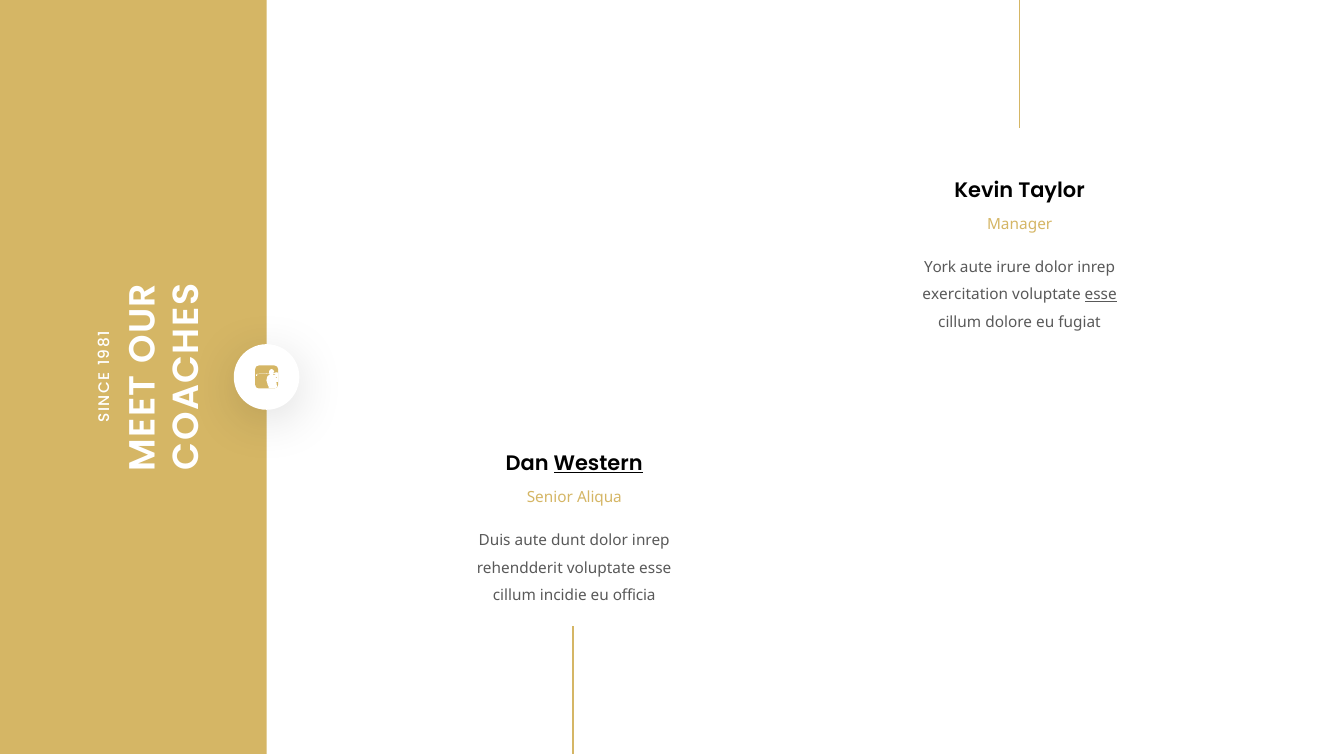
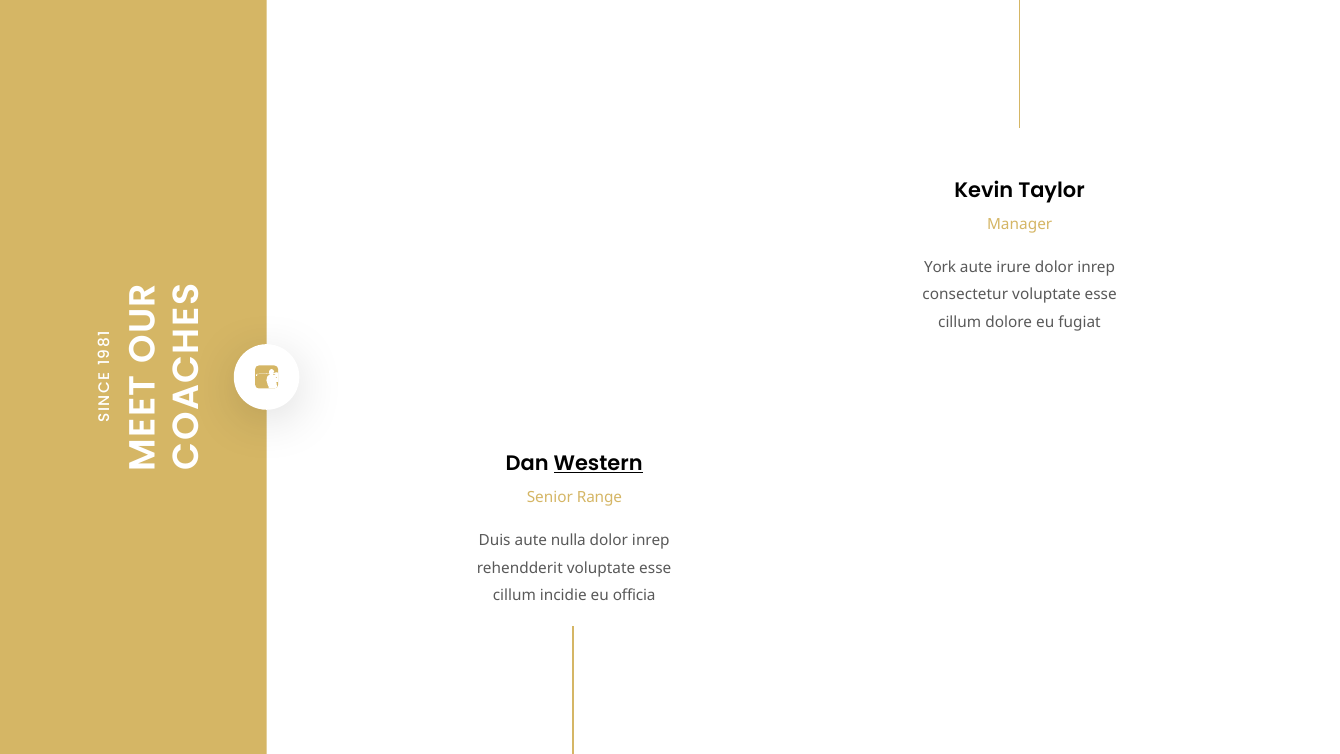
exercitation: exercitation -> consectetur (965, 295)
esse underline: present -> none (1101, 295)
Aliqua: Aliqua -> Range (599, 497)
dunt: dunt -> nulla (568, 540)
